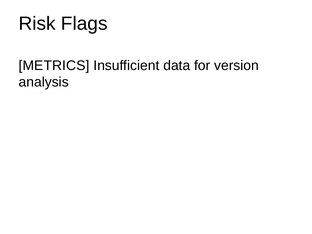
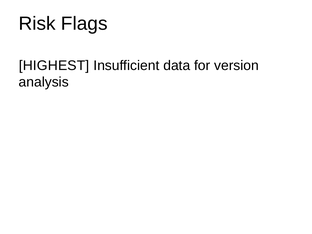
METRICS: METRICS -> HIGHEST (54, 65)
